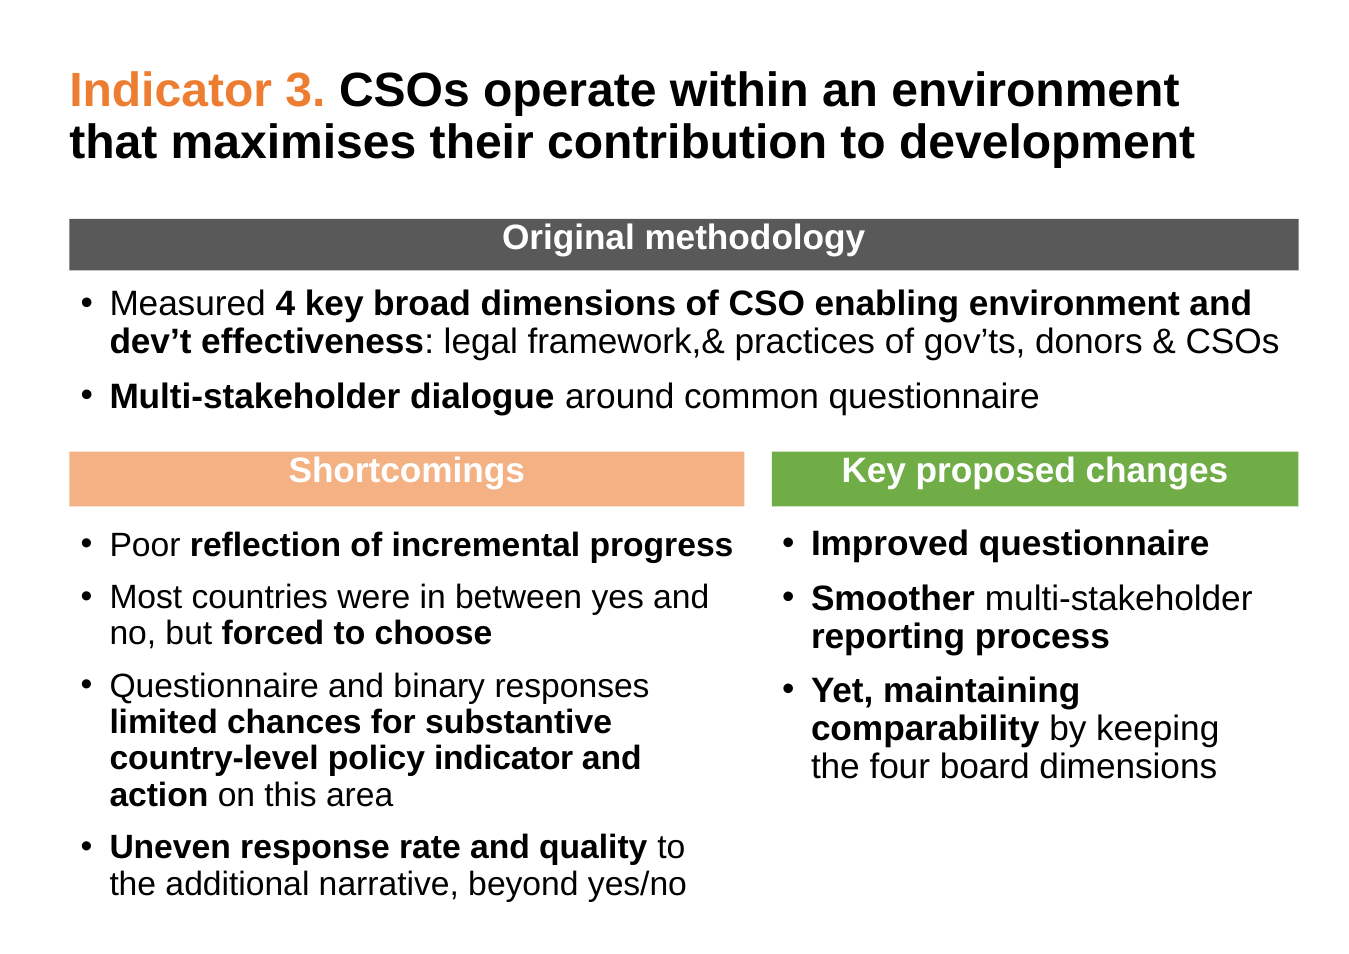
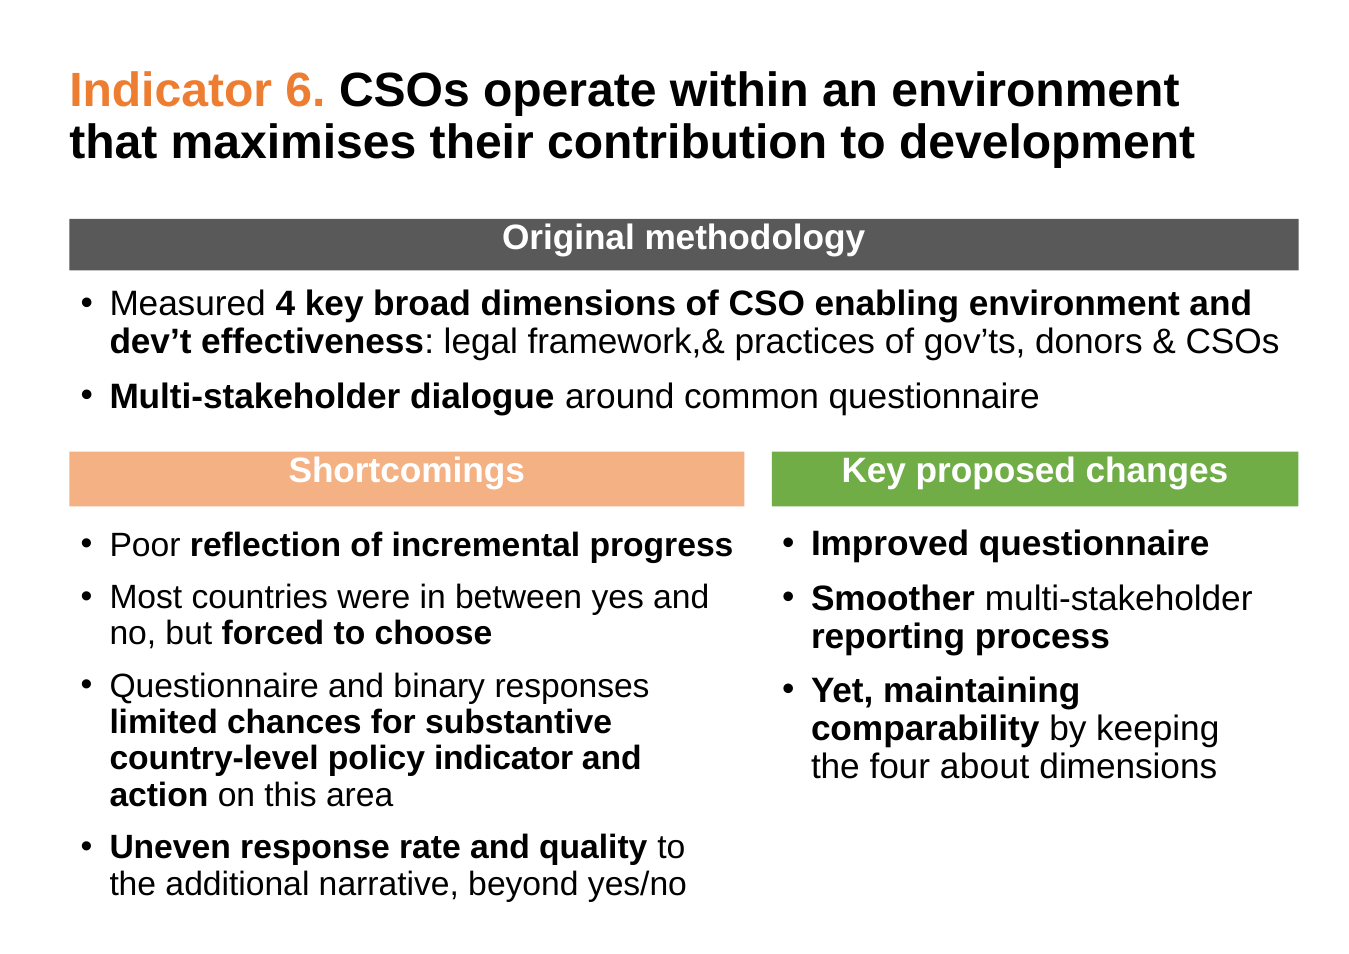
3: 3 -> 6 (305, 91)
board: board -> about (985, 767)
